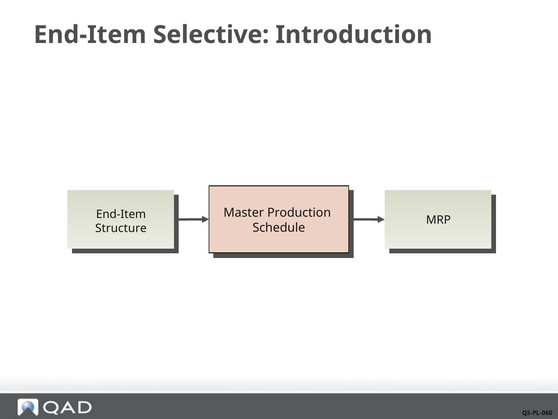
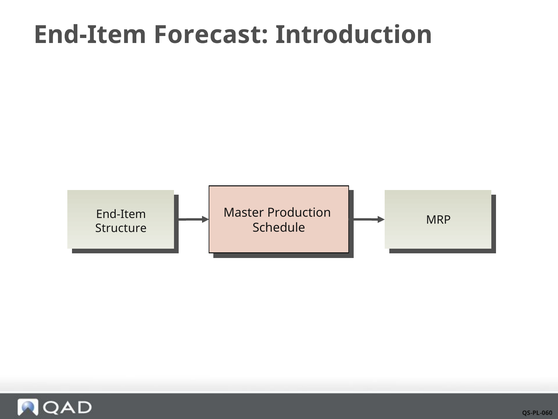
Selective: Selective -> Forecast (211, 35)
